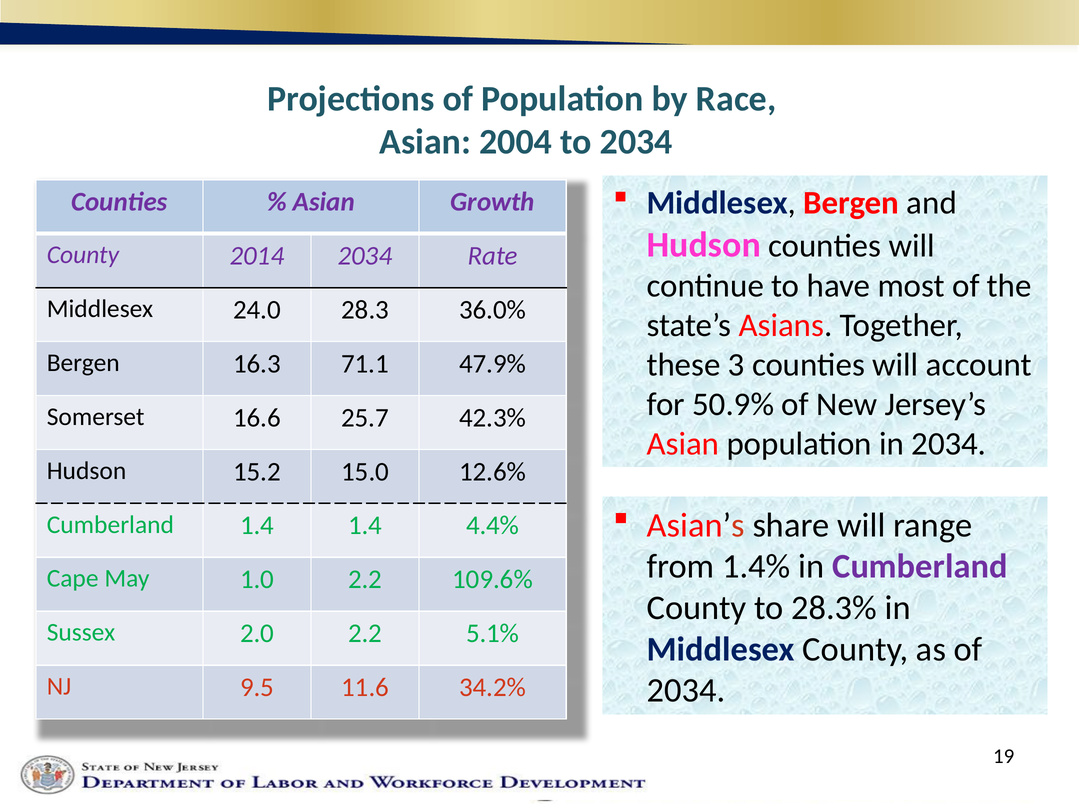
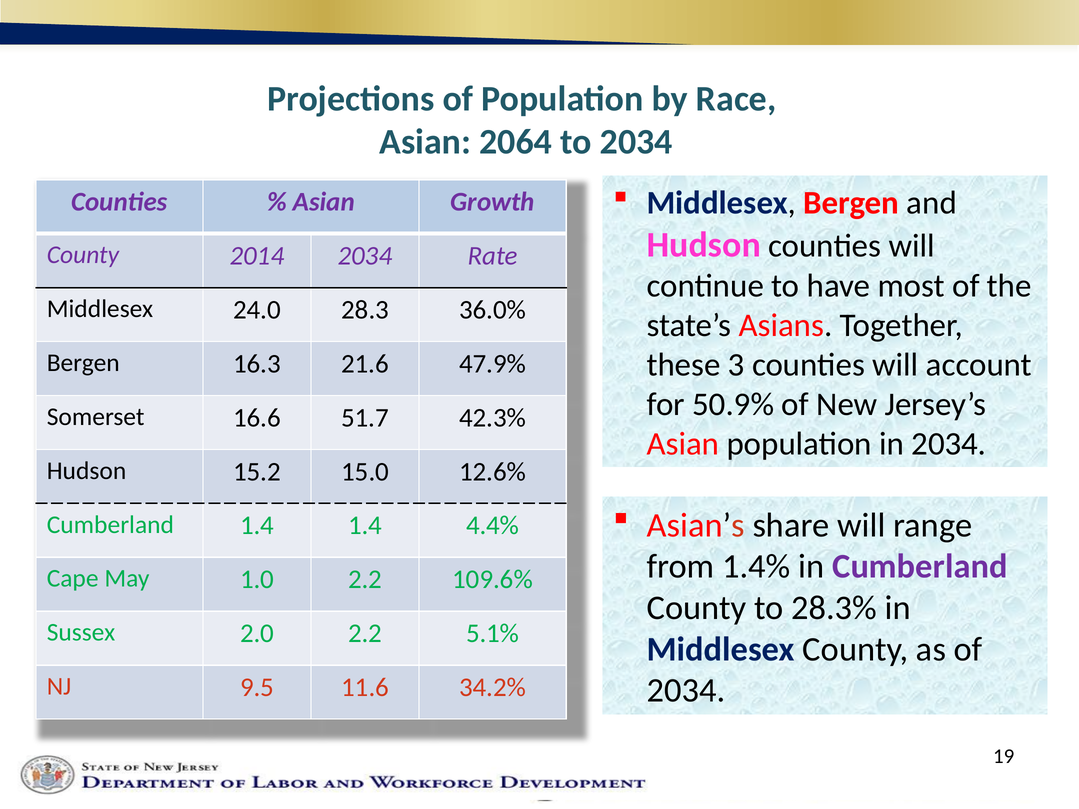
2004: 2004 -> 2064 (516, 142)
71.1: 71.1 -> 21.6 (365, 364)
25.7: 25.7 -> 51.7 (365, 418)
